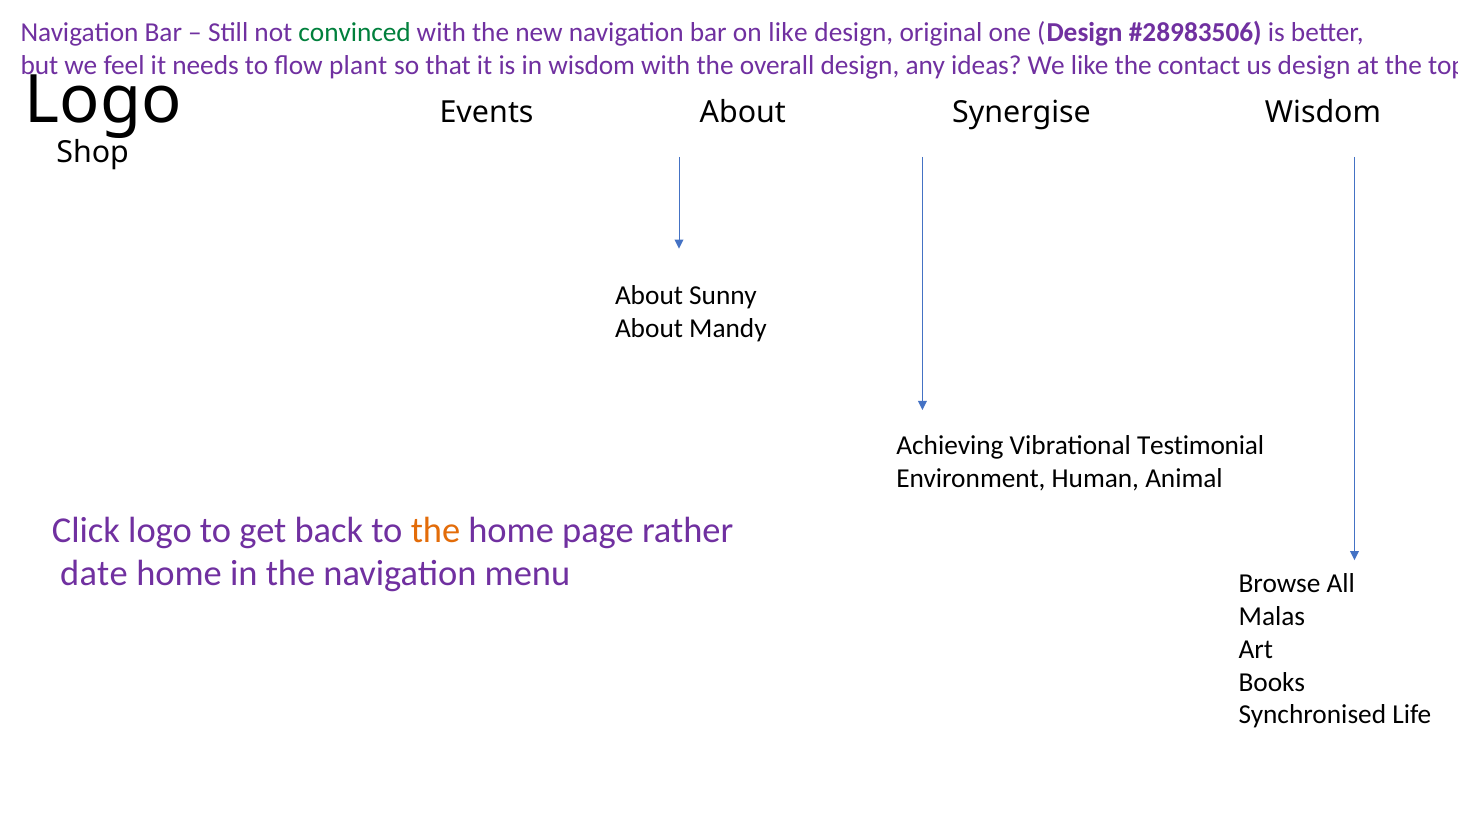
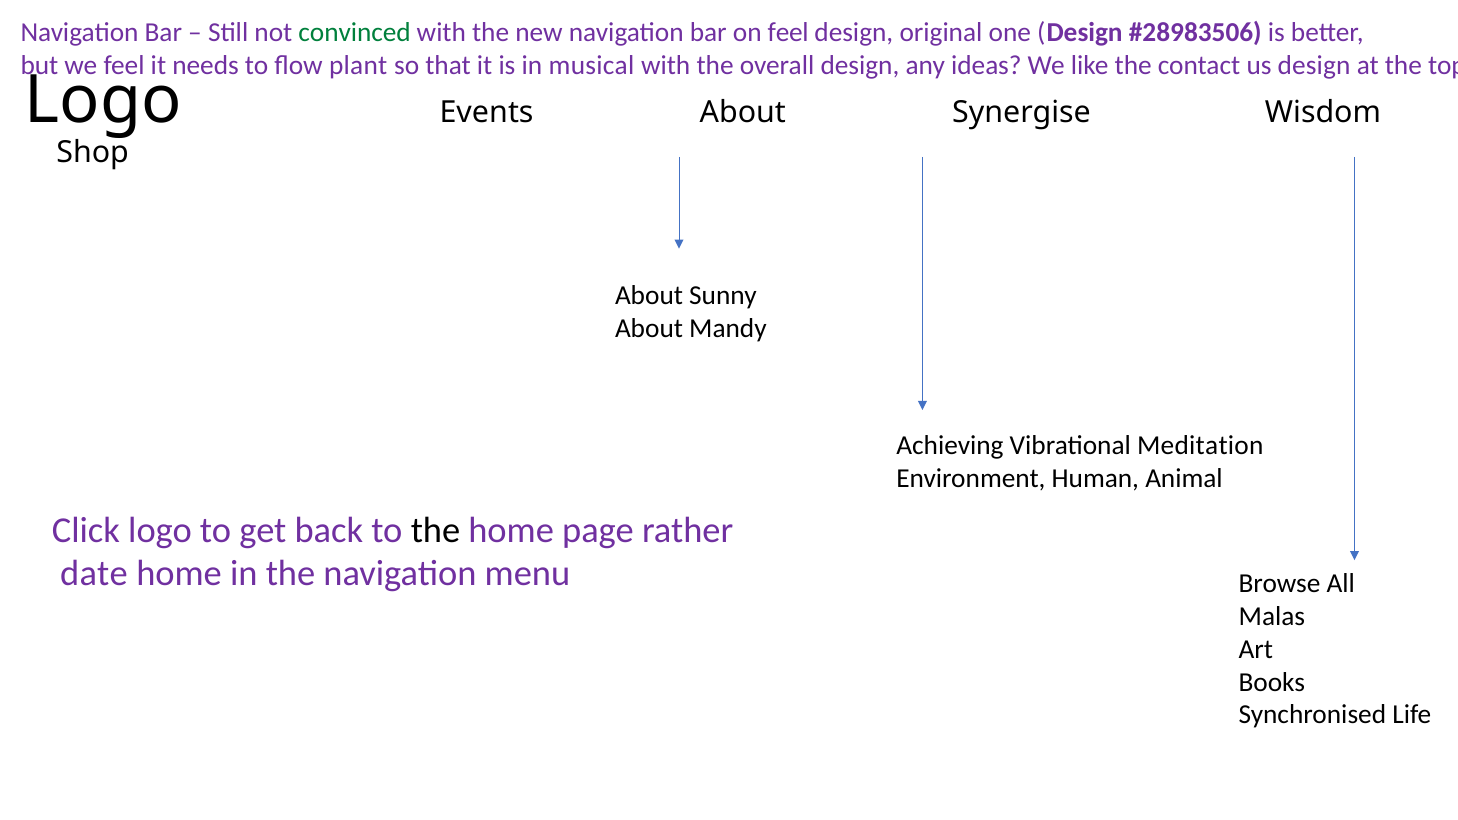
on like: like -> feel (788, 33)
in wisdom: wisdom -> musical (592, 66)
Testimonial: Testimonial -> Meditation (1200, 446)
the colour: orange -> black (435, 530)
